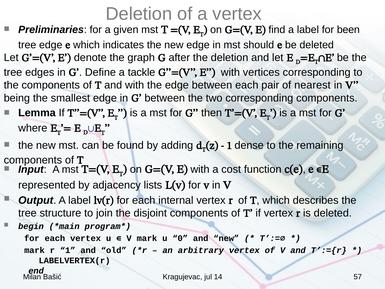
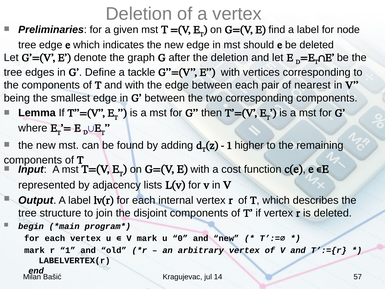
been: been -> node (348, 30)
dense: dense -> higher (249, 145)
